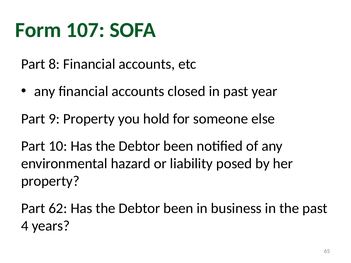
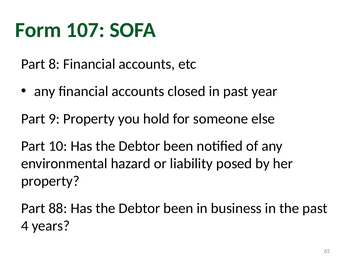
62: 62 -> 88 (58, 209)
